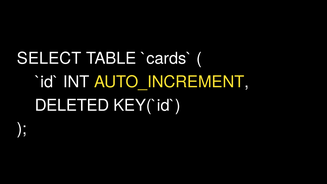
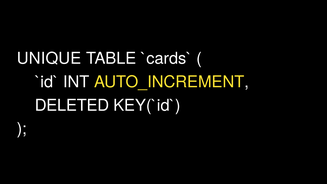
SELECT: SELECT -> UNIQUE (49, 59)
